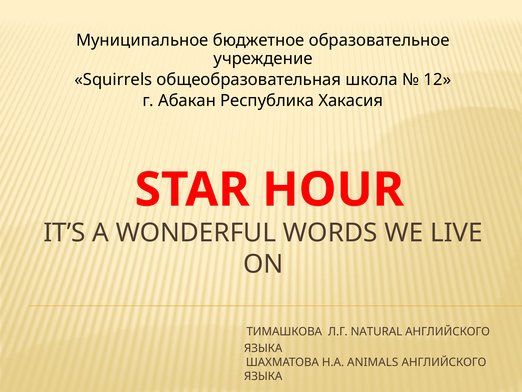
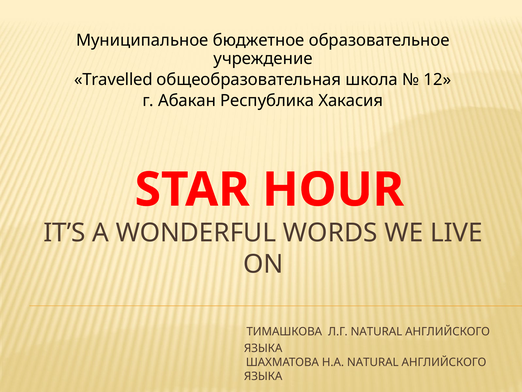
Squirrels: Squirrels -> Travelled (113, 80)
Н.А ANIMALS: ANIMALS -> NATURAL (373, 362)
